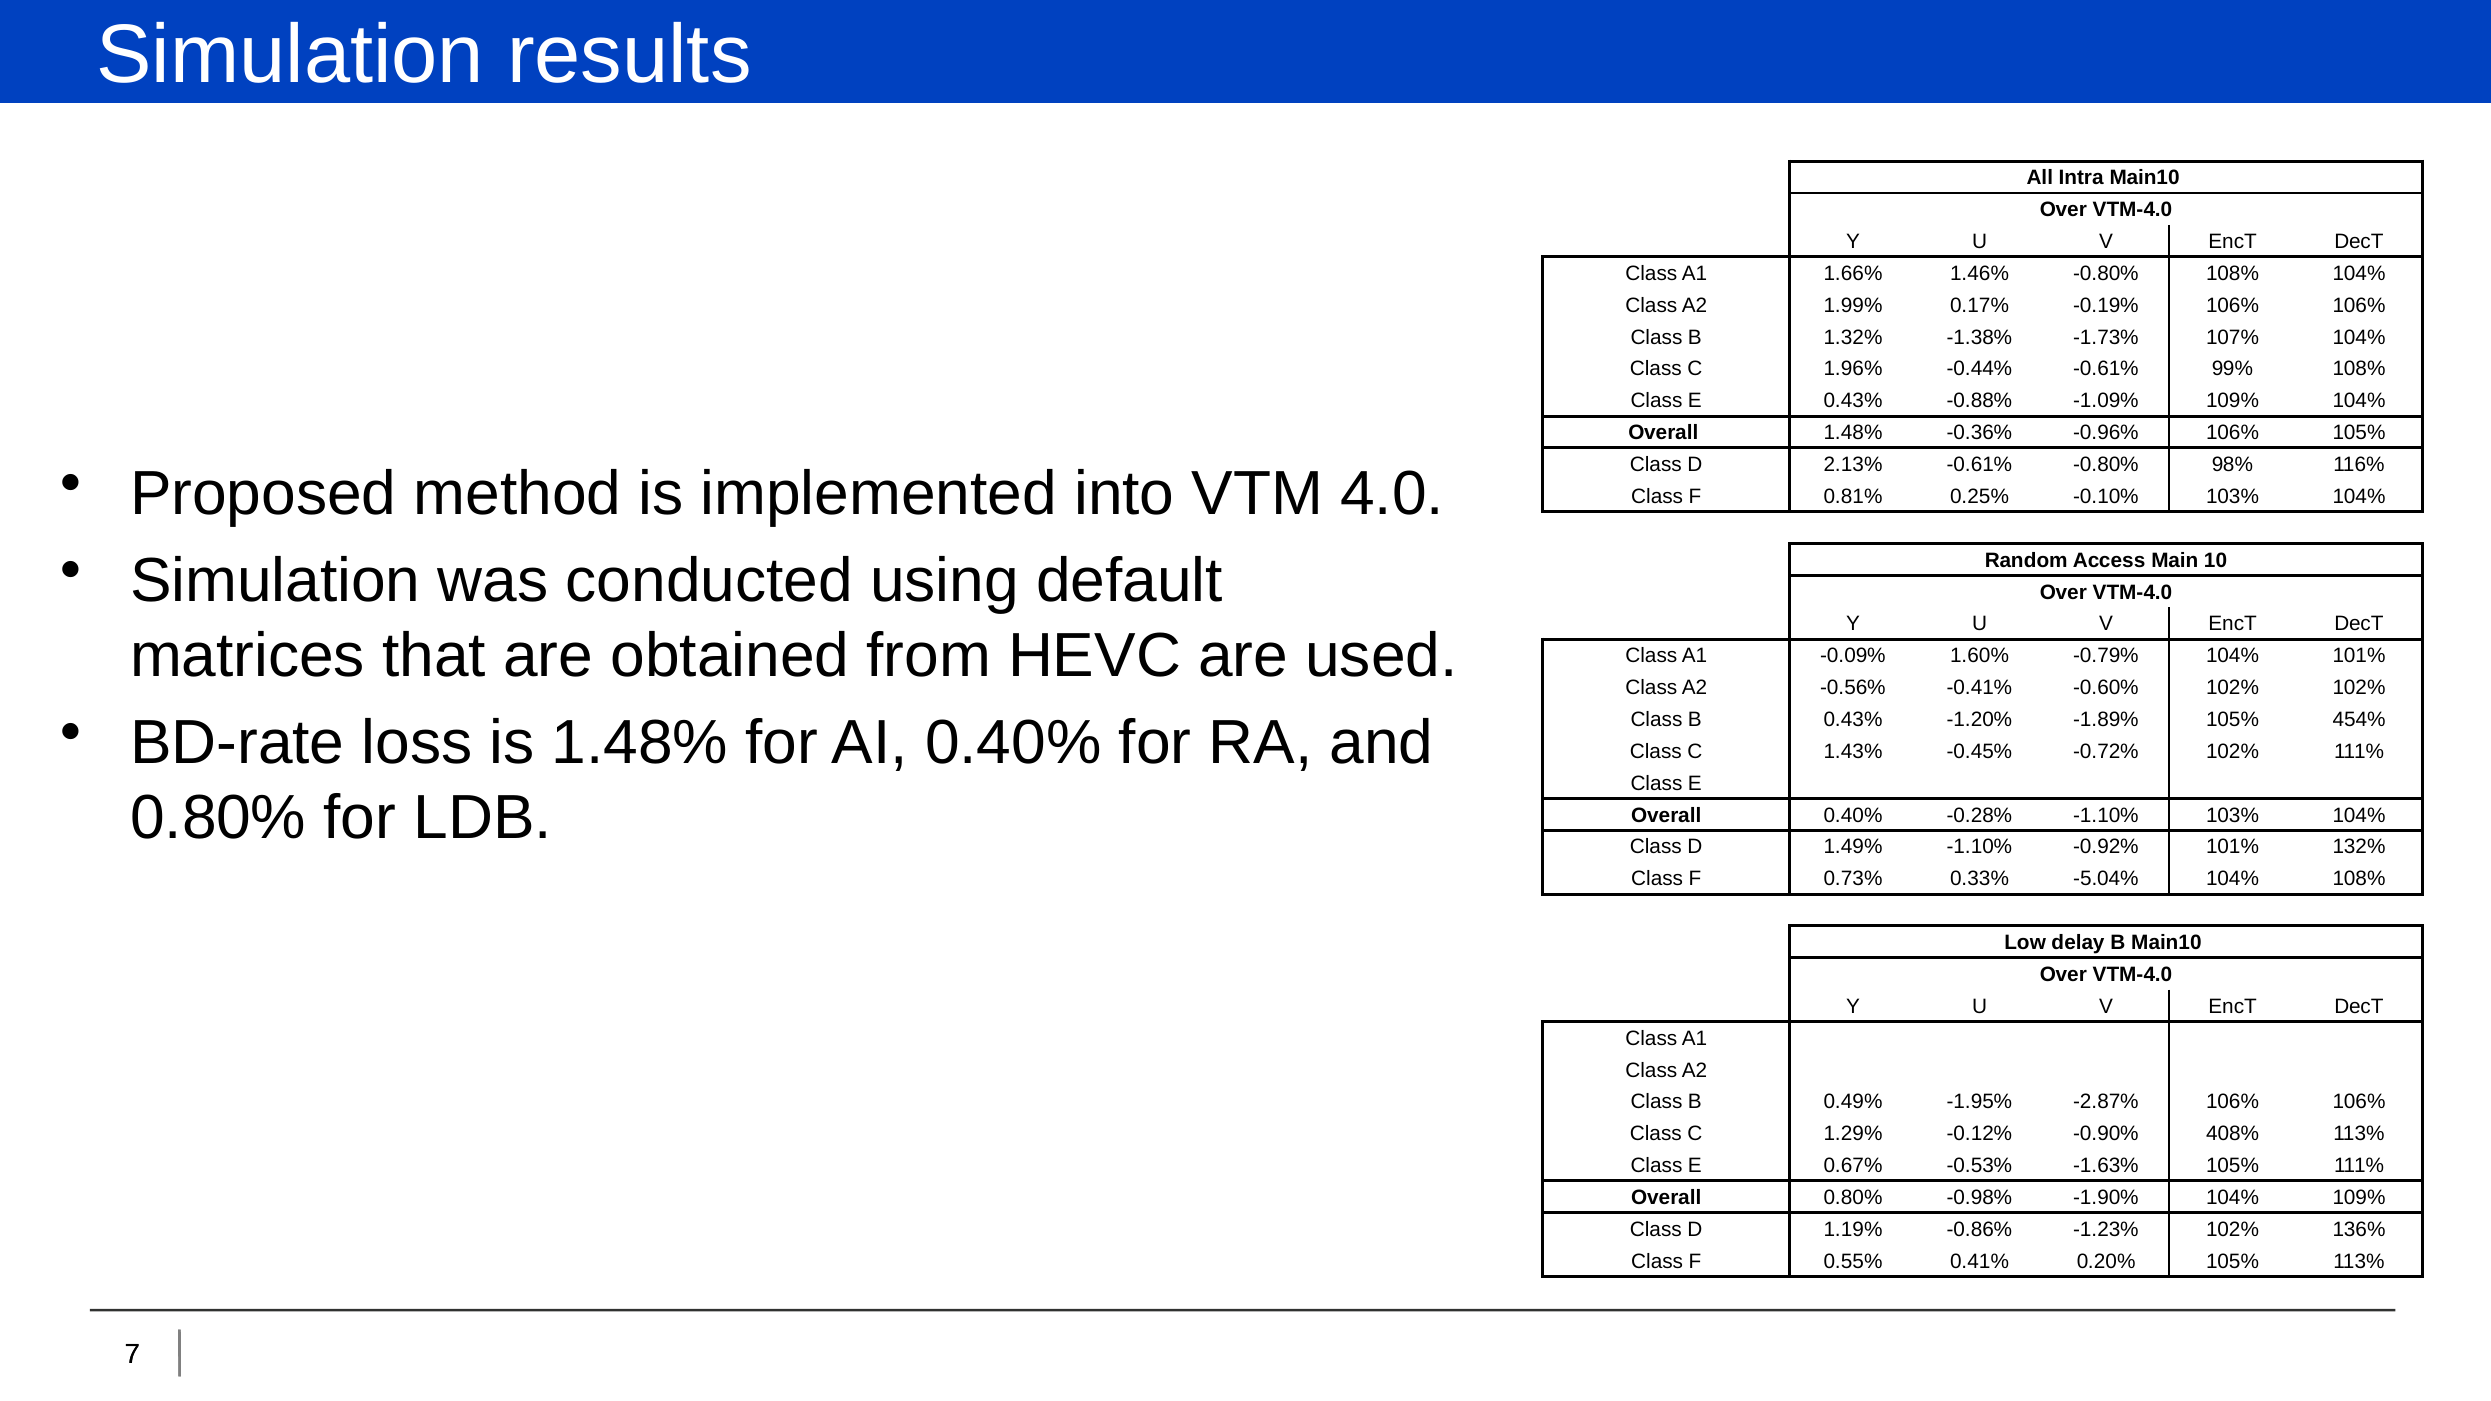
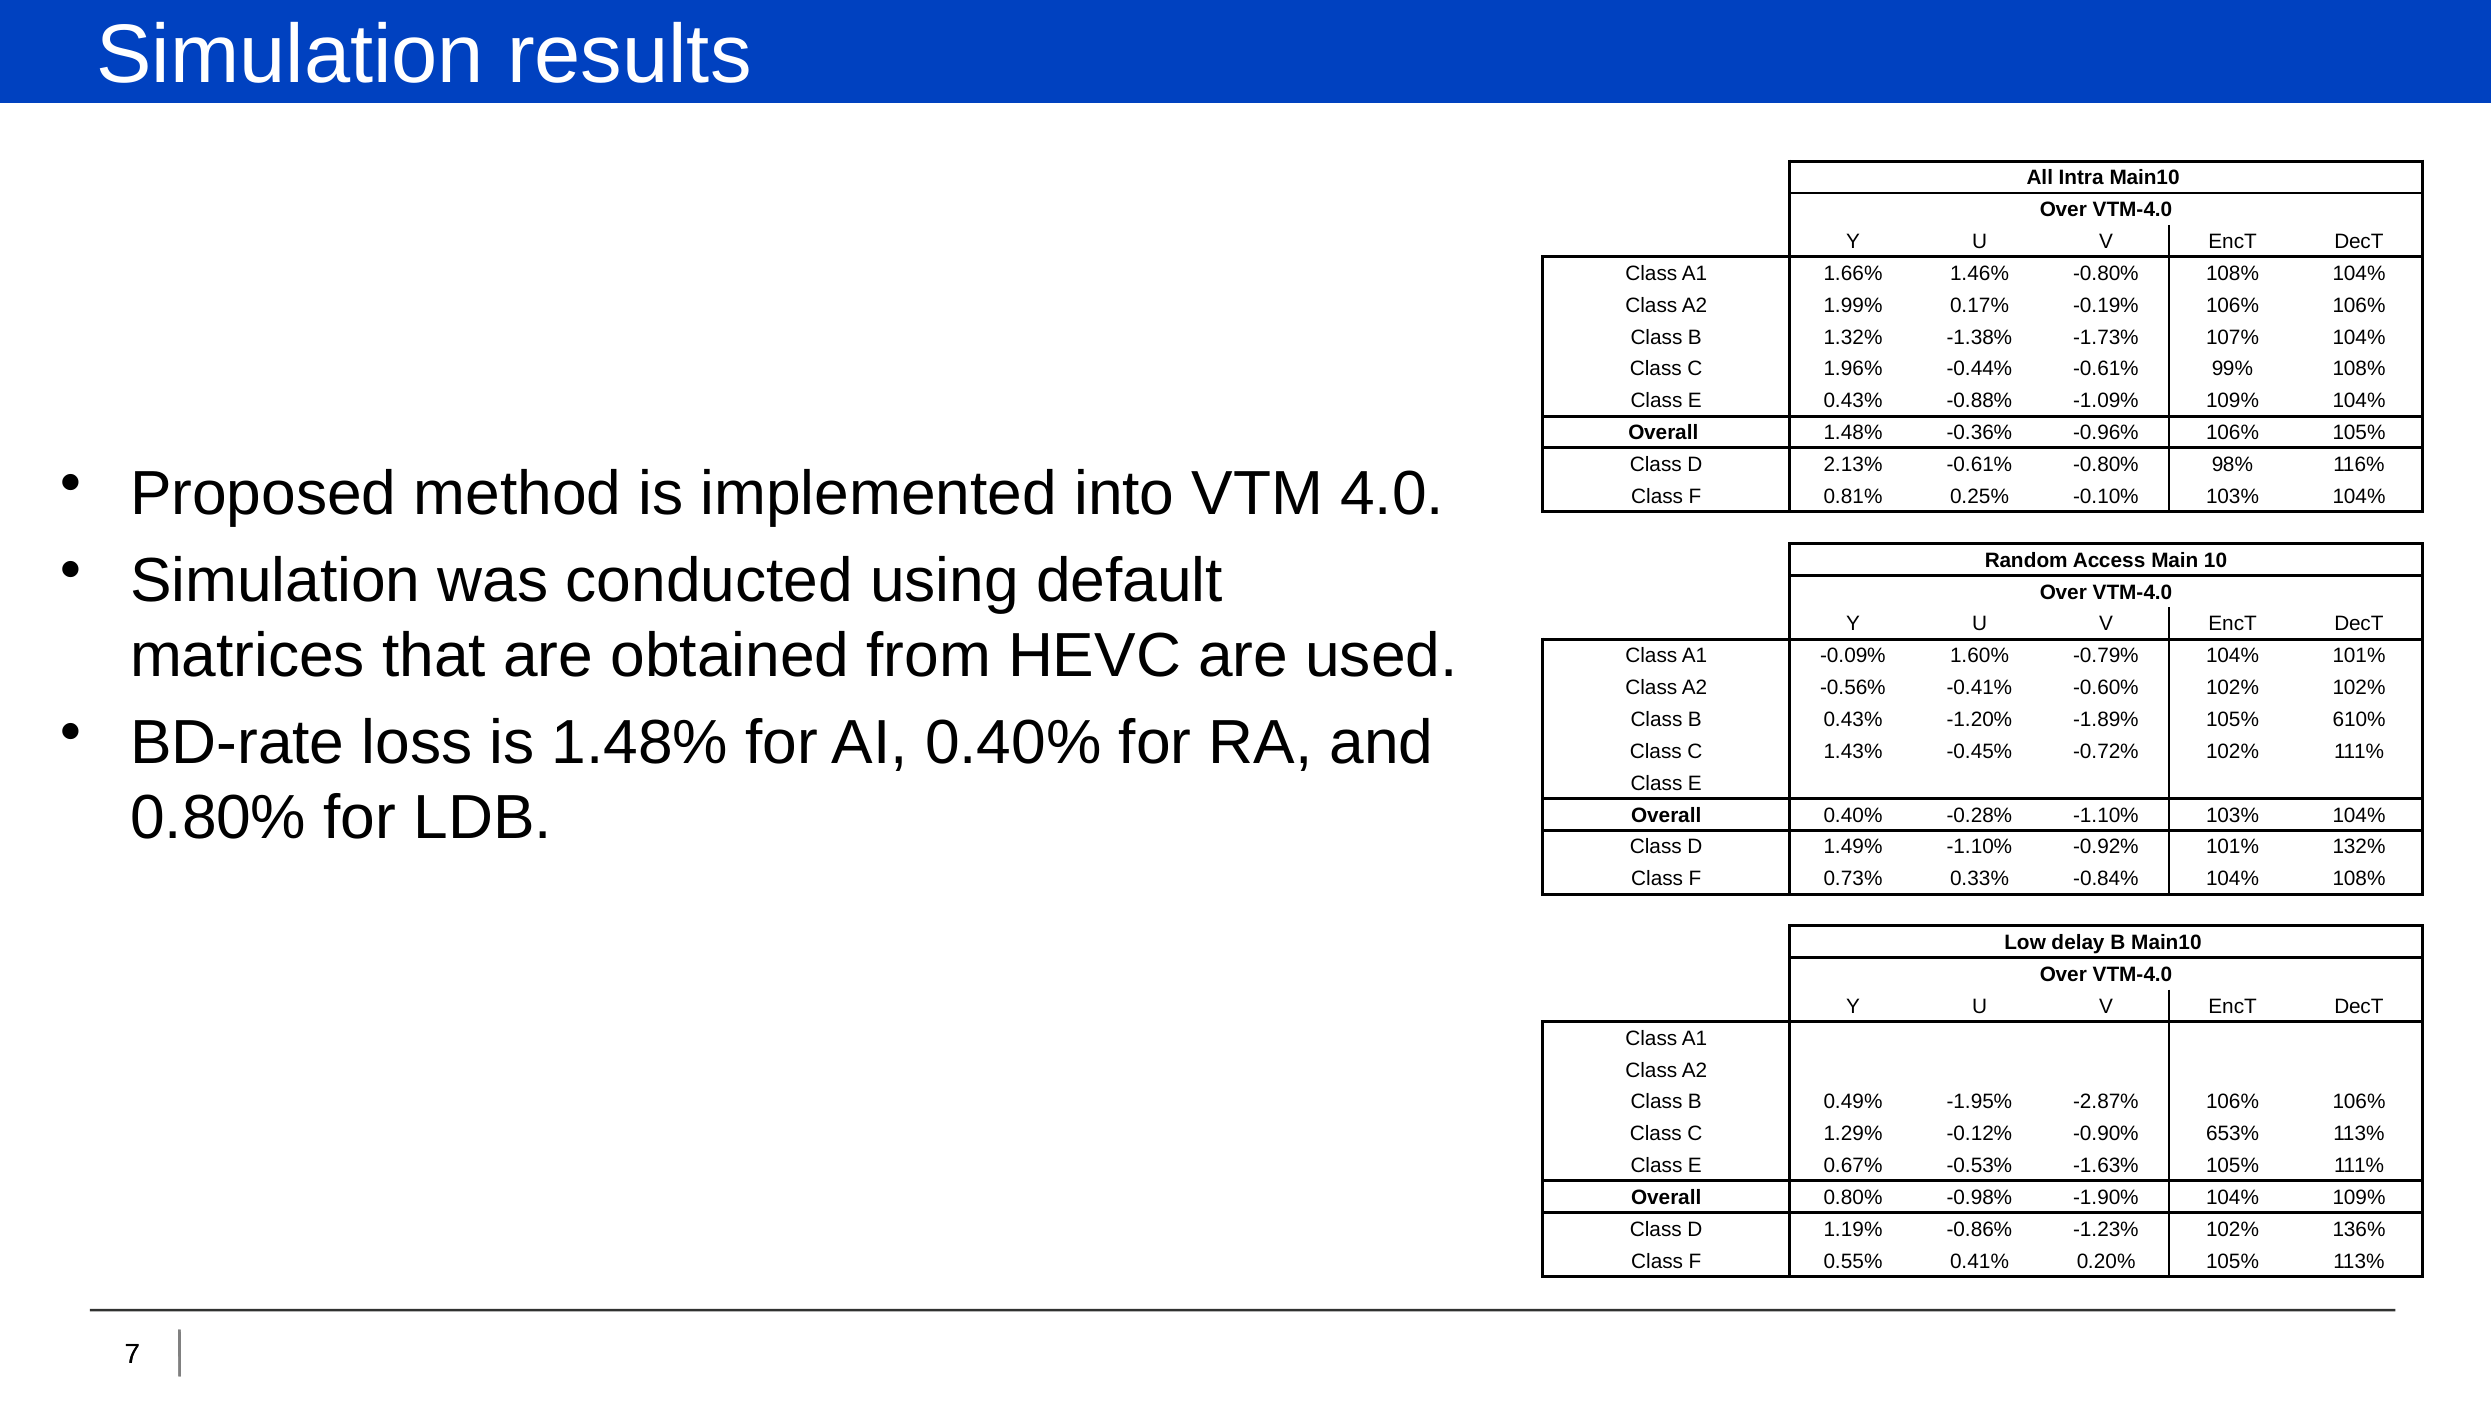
454%: 454% -> 610% (2359, 720)
-5.04%: -5.04% -> -0.84% (2106, 879)
408%: 408% -> 653% (2233, 1134)
